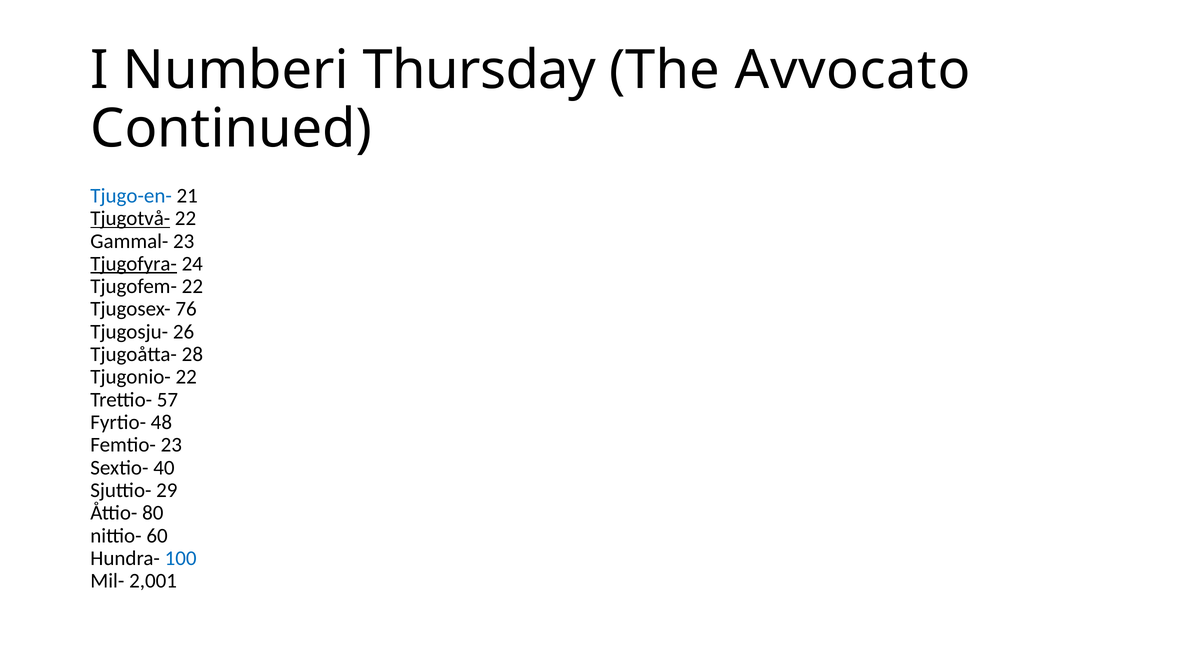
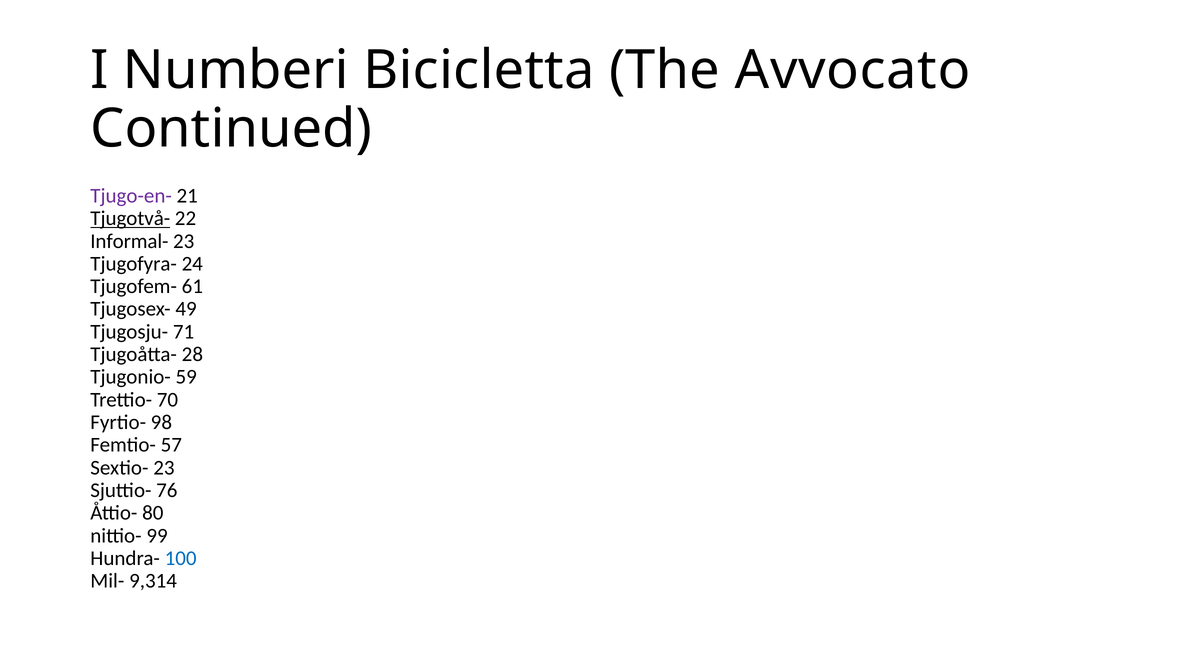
Thursday: Thursday -> Bicicletta (479, 70)
Tjugo-en- colour: blue -> purple (131, 196)
Gammal-: Gammal- -> Informal- (129, 241)
Tjugofyra- underline: present -> none (134, 264)
Tjugofem- 22: 22 -> 61 (192, 287)
76: 76 -> 49 (186, 309)
26: 26 -> 71 (184, 332)
Tjugonio- 22: 22 -> 59 (186, 377)
57: 57 -> 70 (167, 400)
48: 48 -> 98 (161, 423)
Femtio- 23: 23 -> 57 (171, 445)
Sextio- 40: 40 -> 23 (164, 468)
29: 29 -> 76 (167, 491)
60: 60 -> 99 (157, 536)
2,001: 2,001 -> 9,314 (153, 581)
